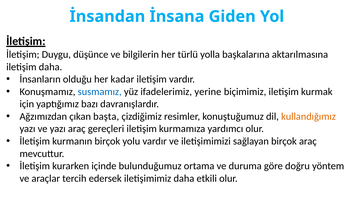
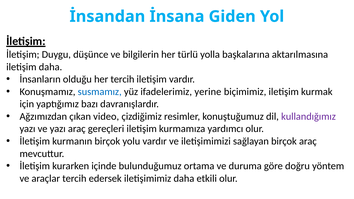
her kadar: kadar -> tercih (122, 79)
başta: başta -> video (106, 117)
kullandığımız colour: orange -> purple (309, 117)
